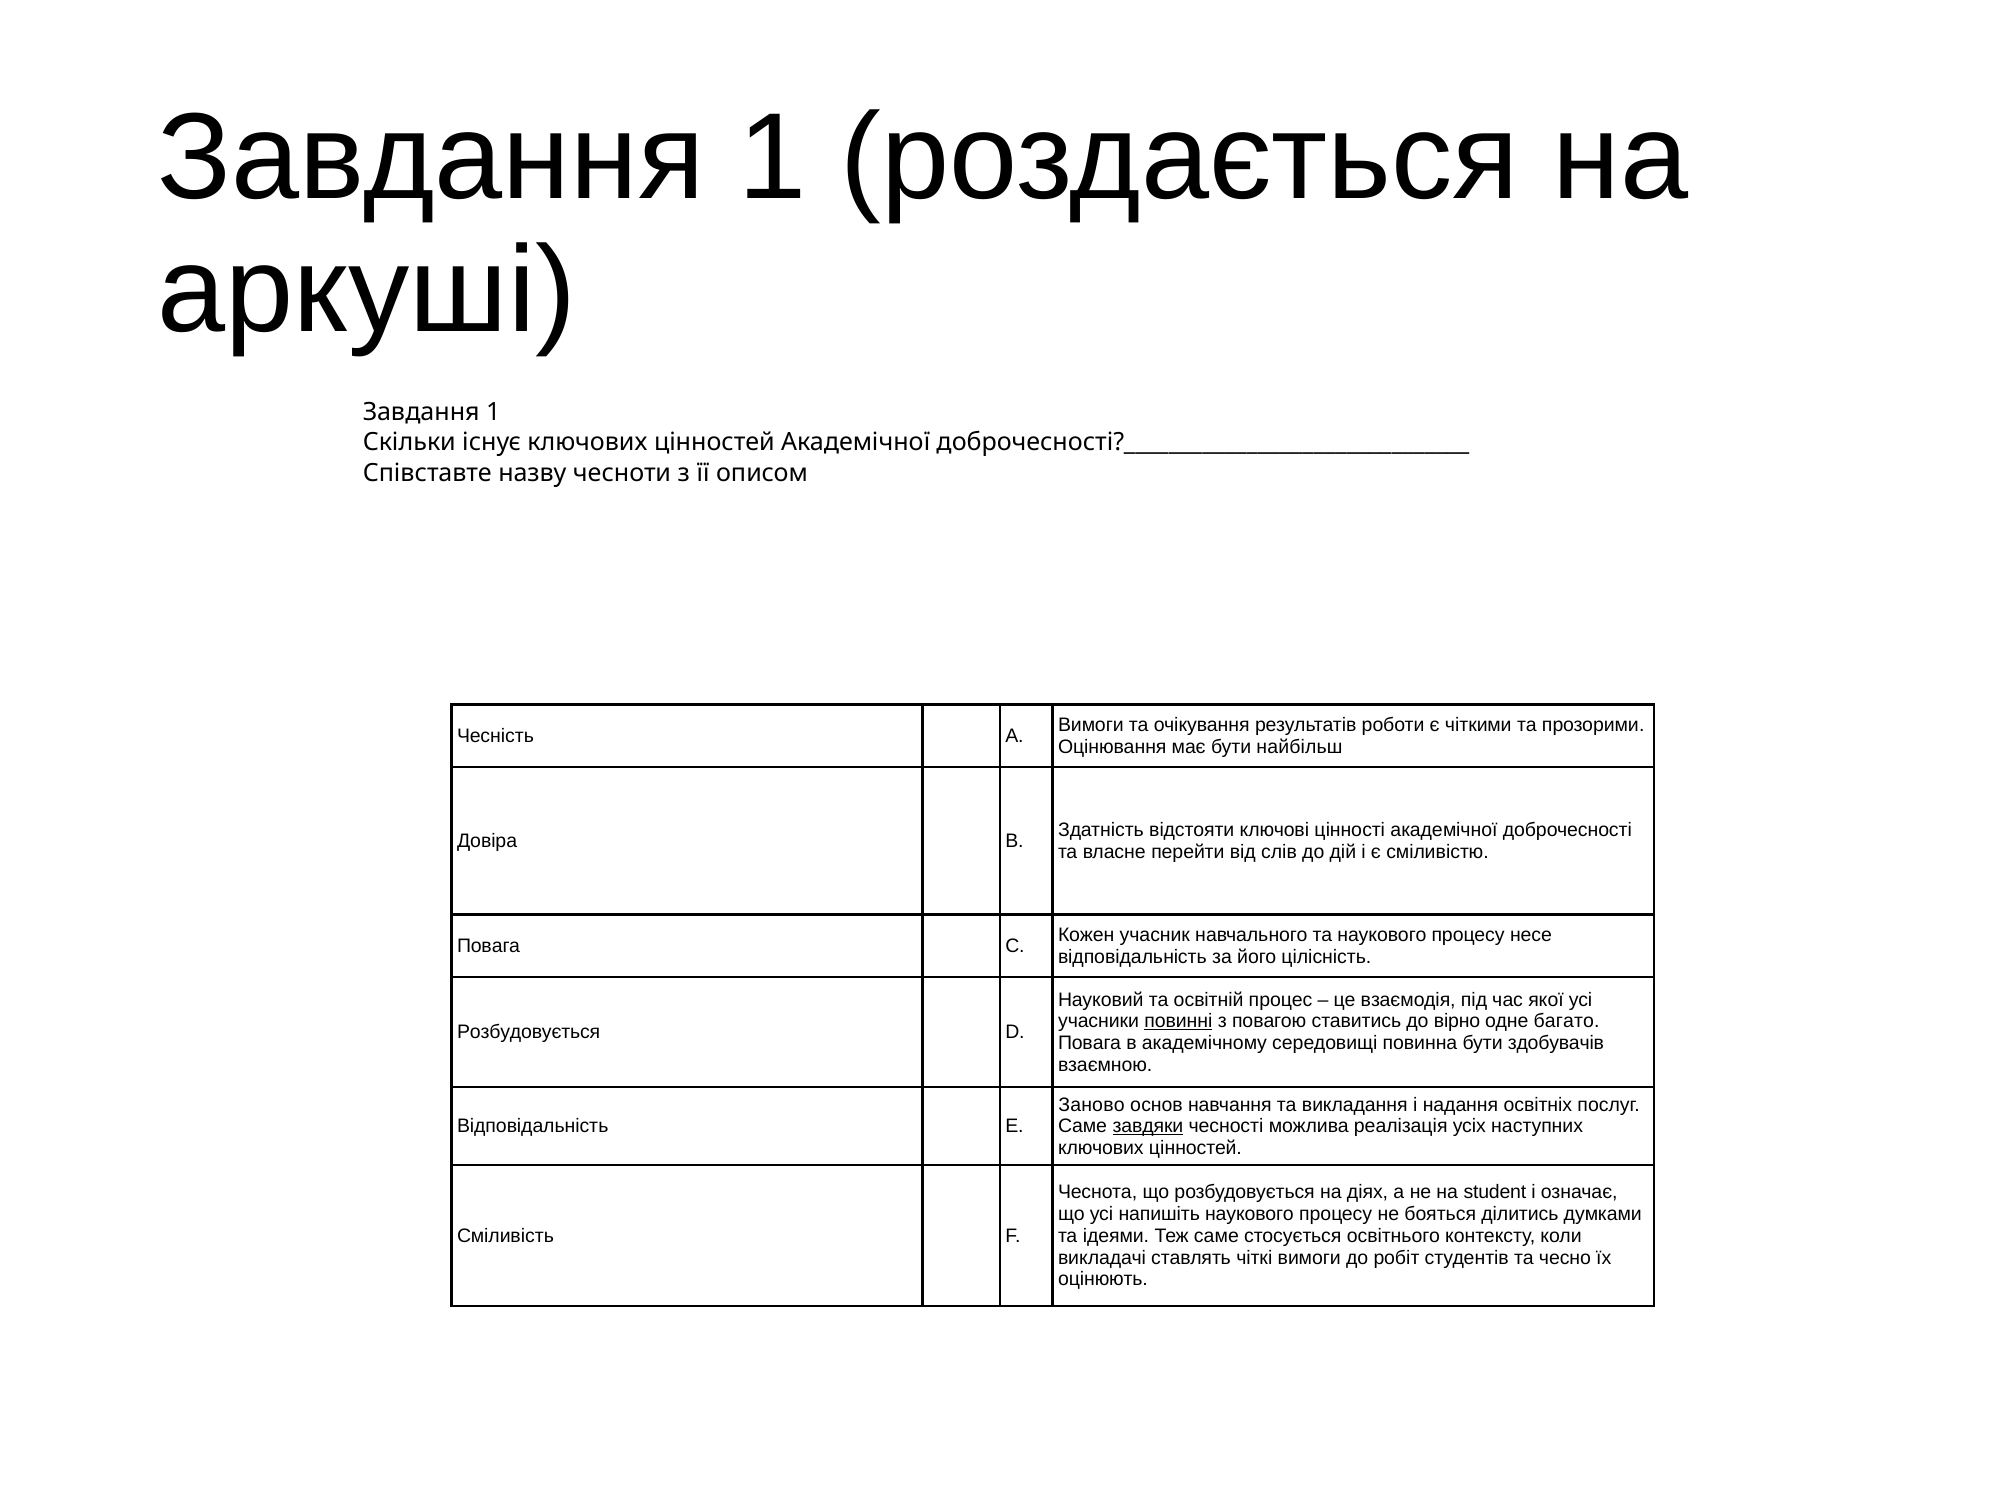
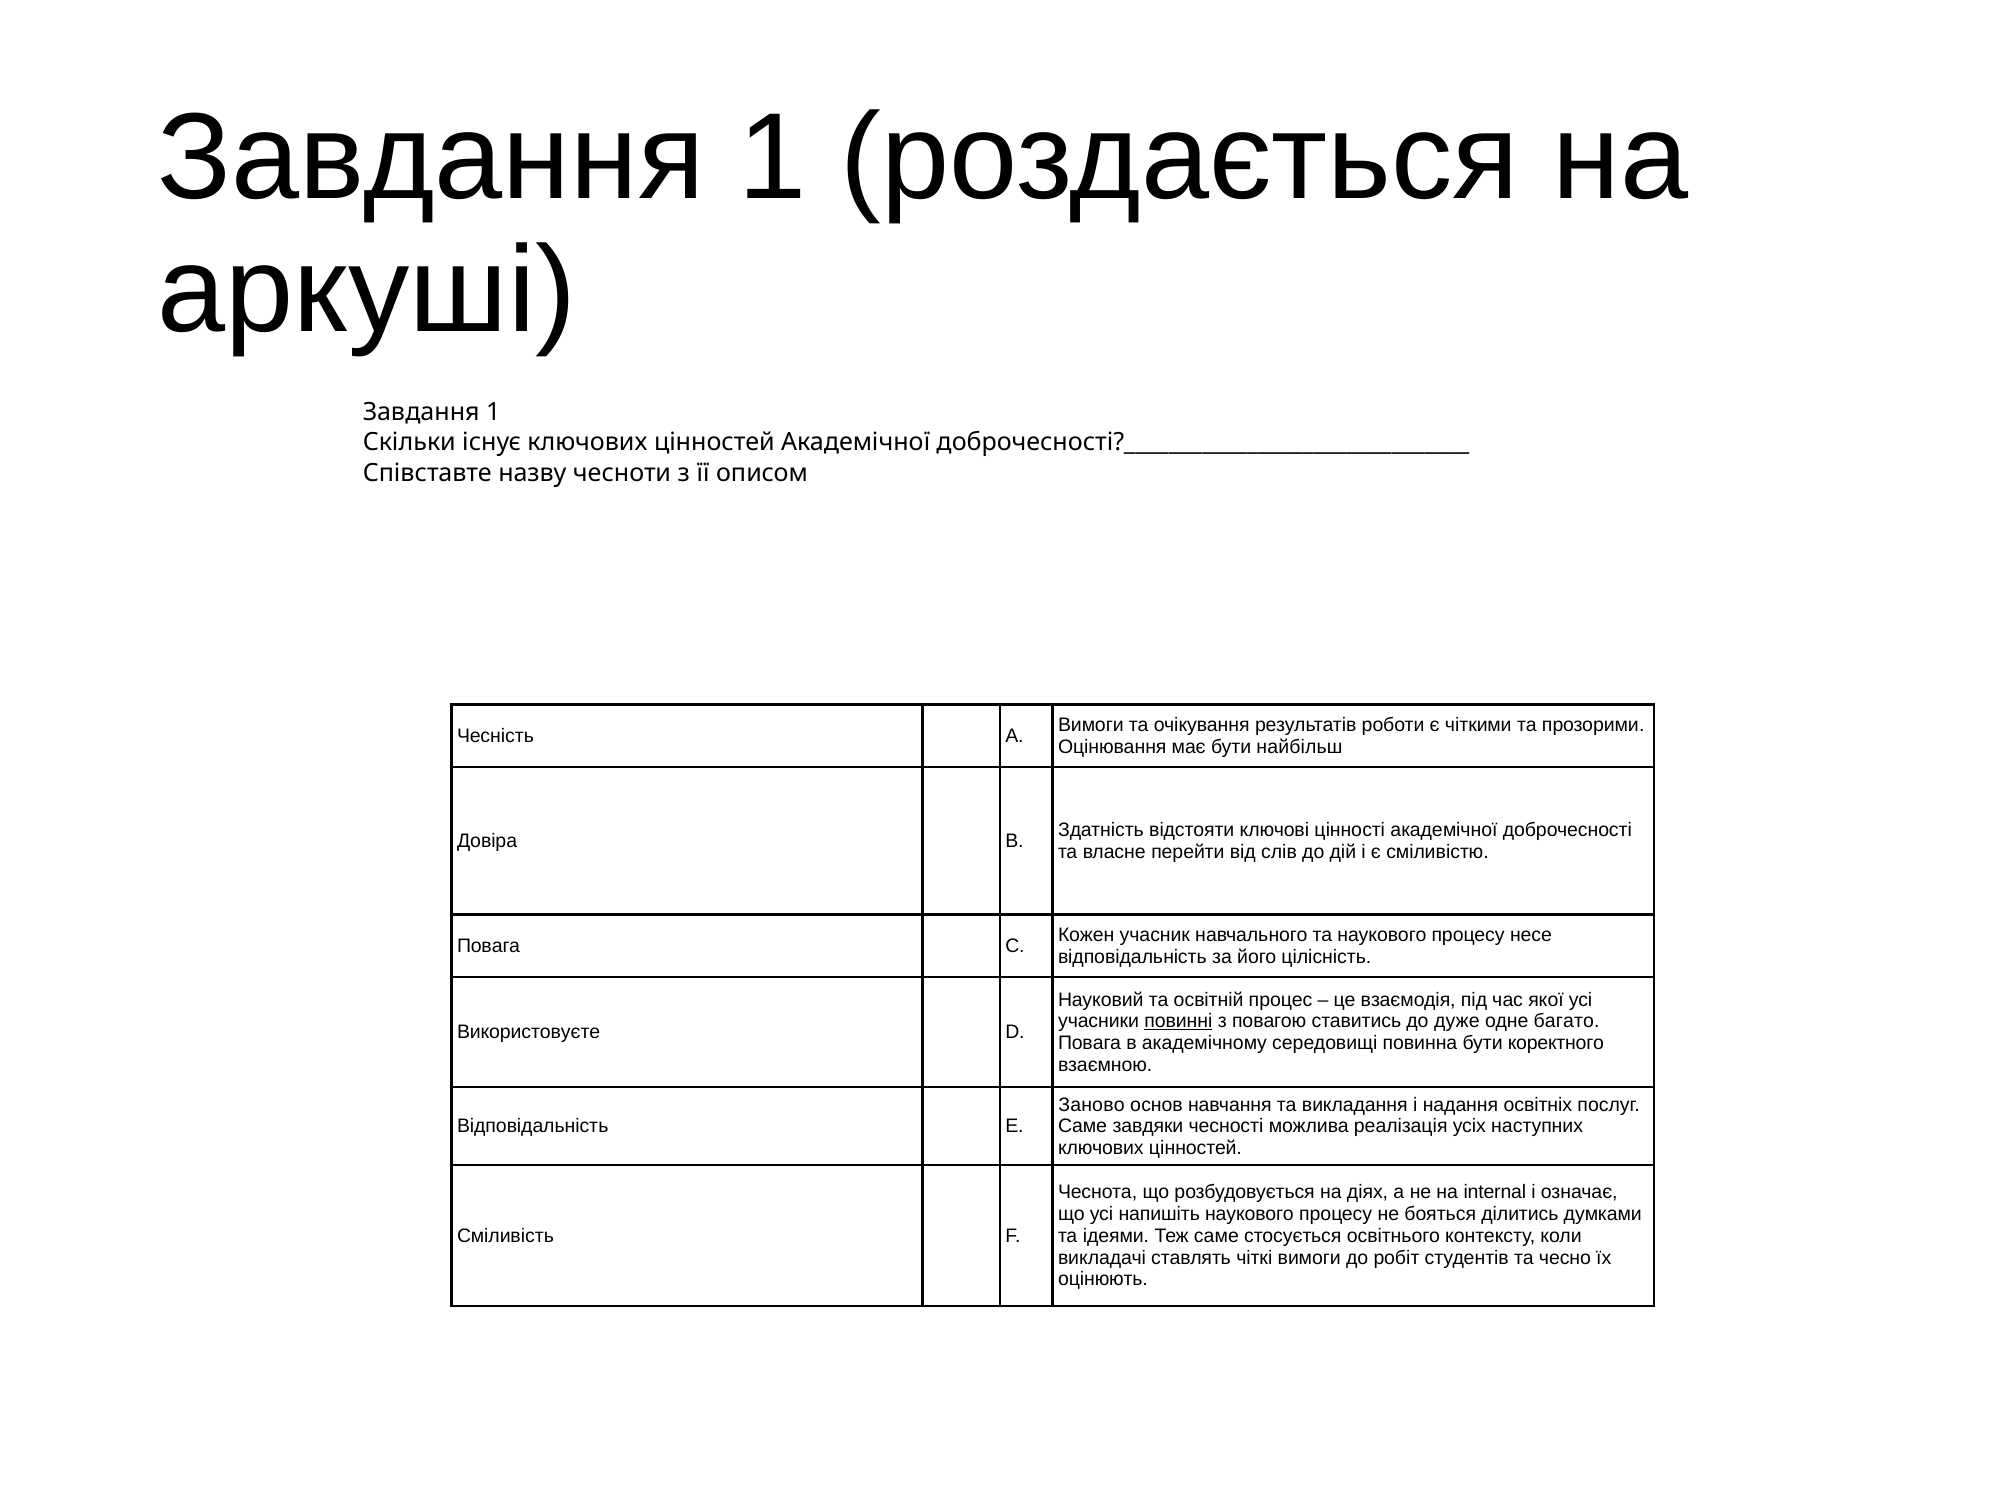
вірно: вірно -> дуже (1457, 1022)
Розбудовується: Розбудовується -> Використовуєте (529, 1032)
здобувачів: здобувачів -> коректного (1556, 1043)
завдяки underline: present -> none (1148, 1126)
student: student -> internal (1495, 1192)
